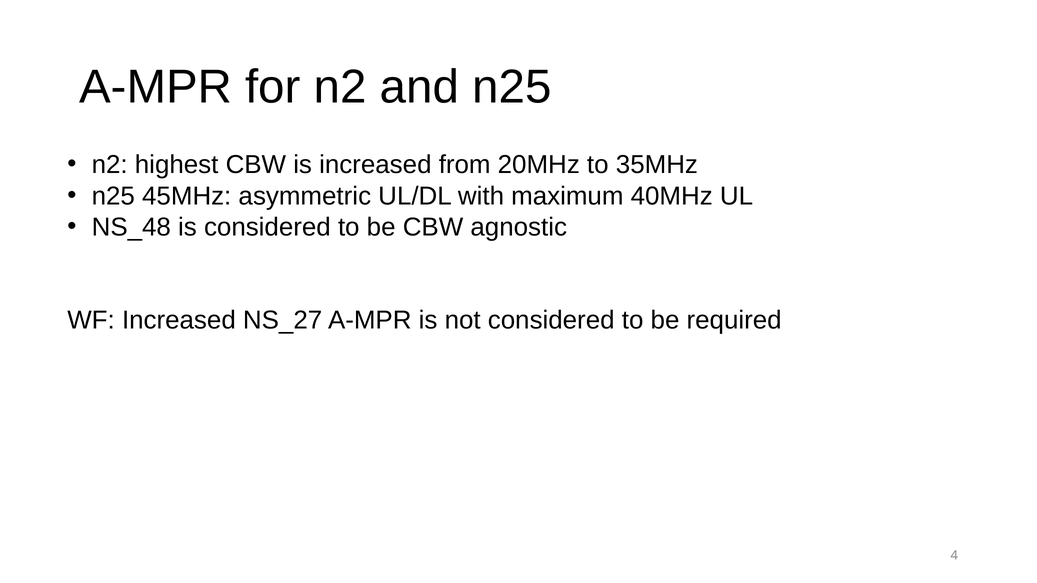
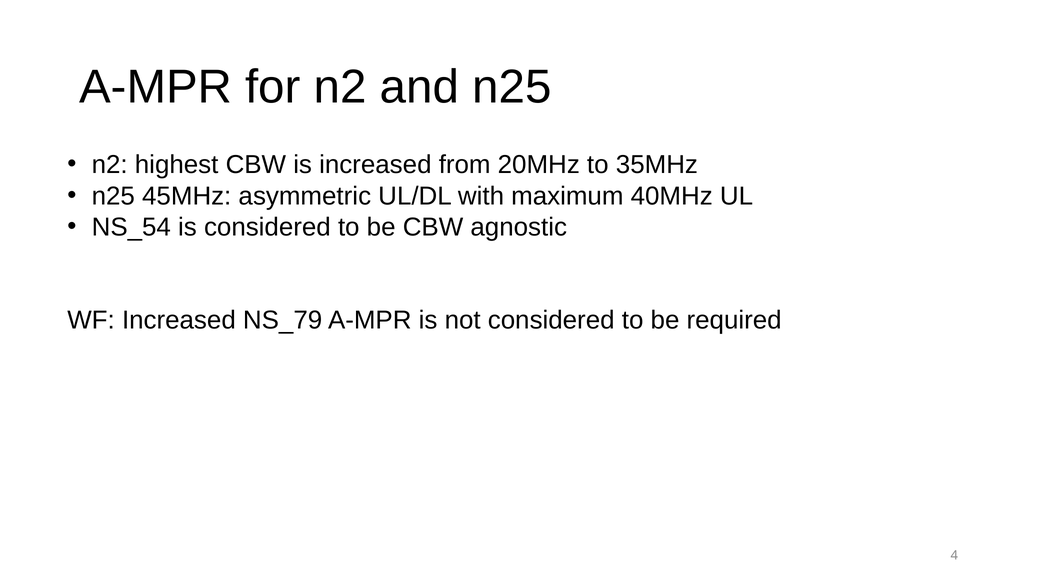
NS_48: NS_48 -> NS_54 (131, 227)
NS_27: NS_27 -> NS_79 (283, 321)
